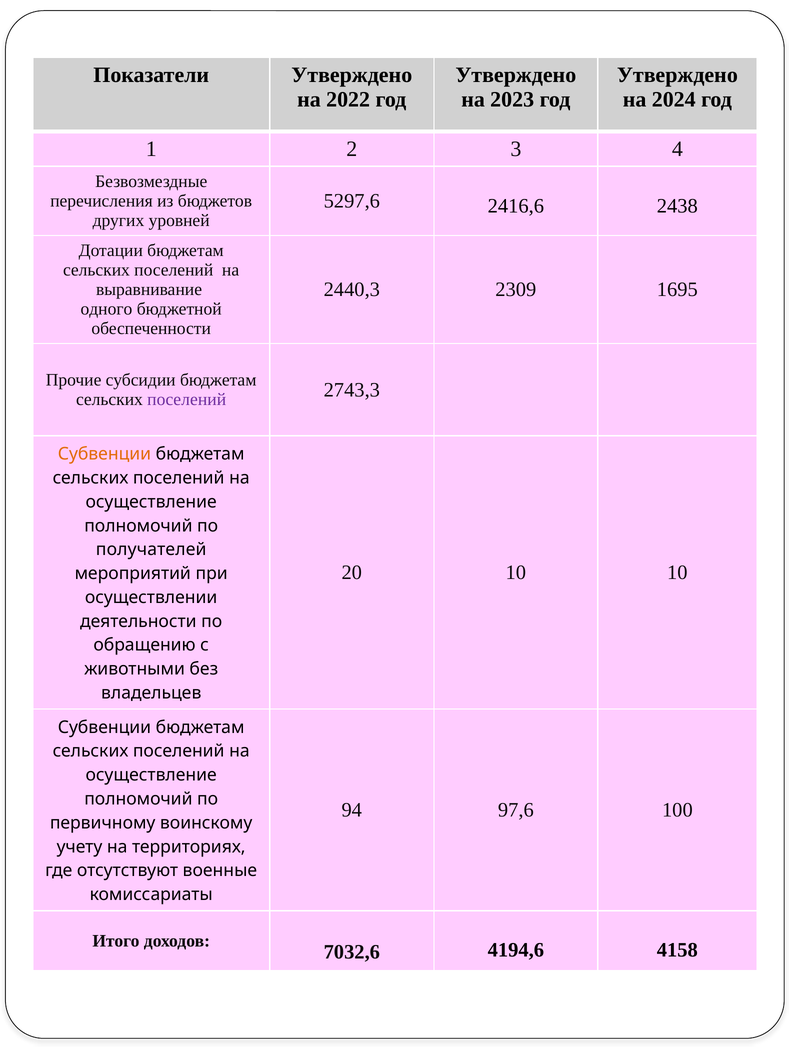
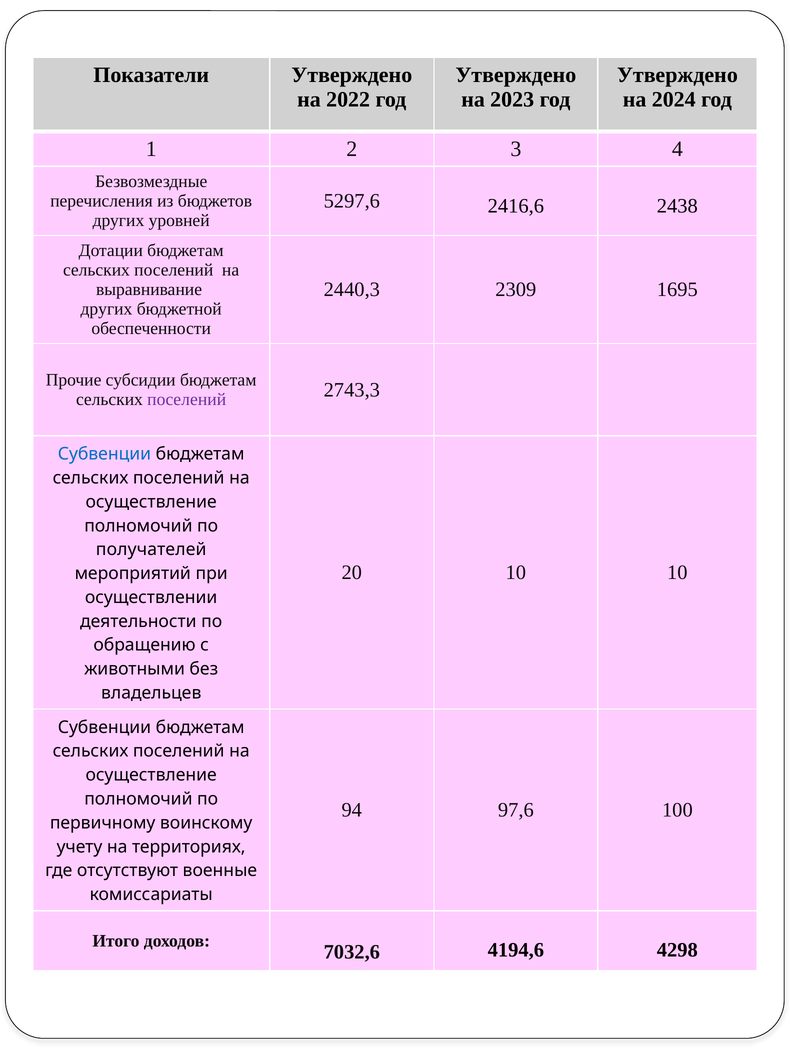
одного: одного -> других (106, 309)
Субвенции colour: orange -> blue (104, 454)
4158: 4158 -> 4298 (677, 950)
